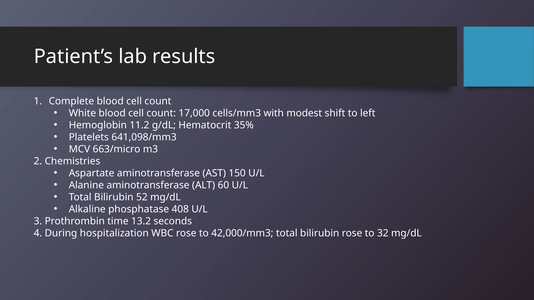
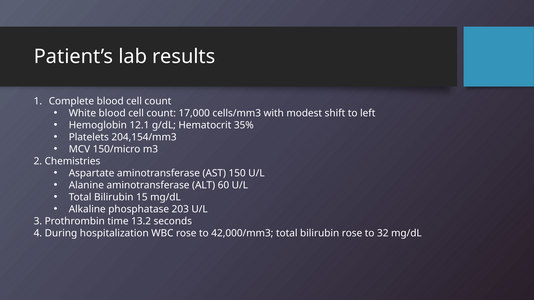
11.2: 11.2 -> 12.1 (139, 125)
641,098/mm3: 641,098/mm3 -> 204,154/mm3 (144, 137)
663/micro: 663/micro -> 150/micro (117, 149)
52: 52 -> 15 (142, 197)
408: 408 -> 203 (180, 209)
